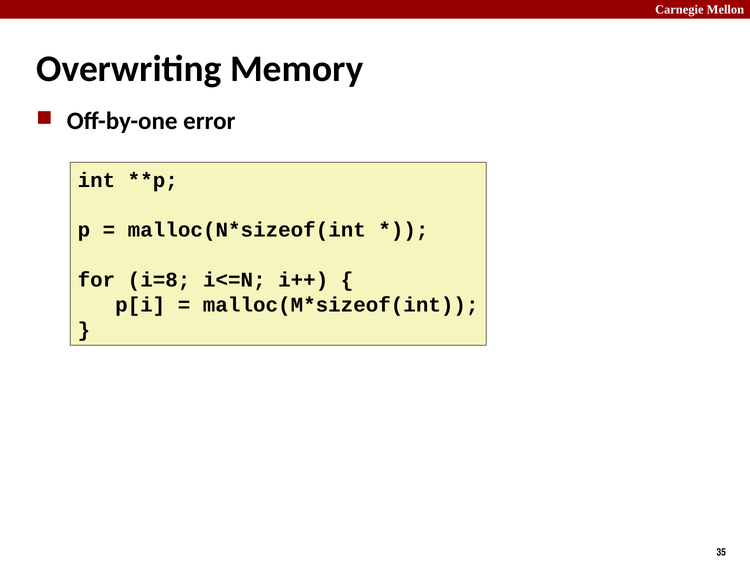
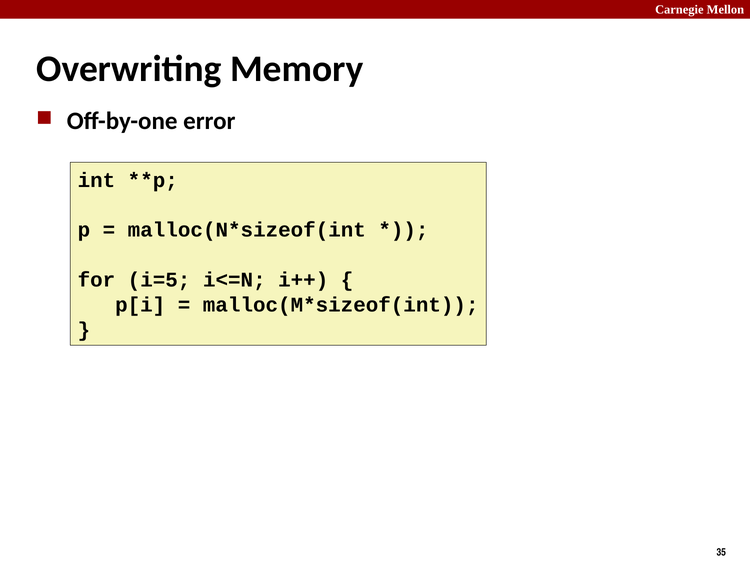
i=8: i=8 -> i=5 (159, 280)
